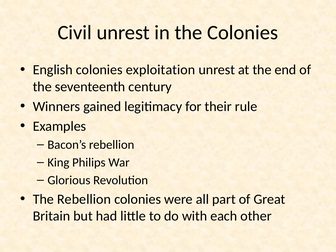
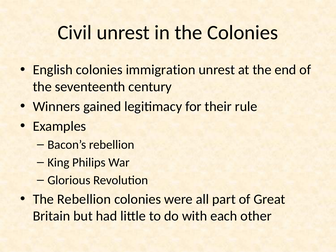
exploitation: exploitation -> immigration (161, 70)
